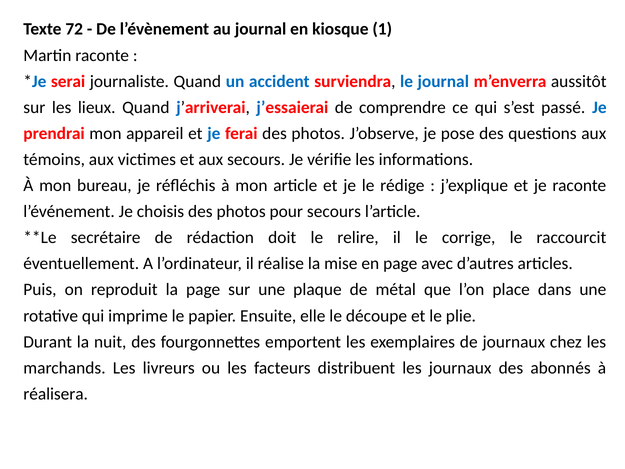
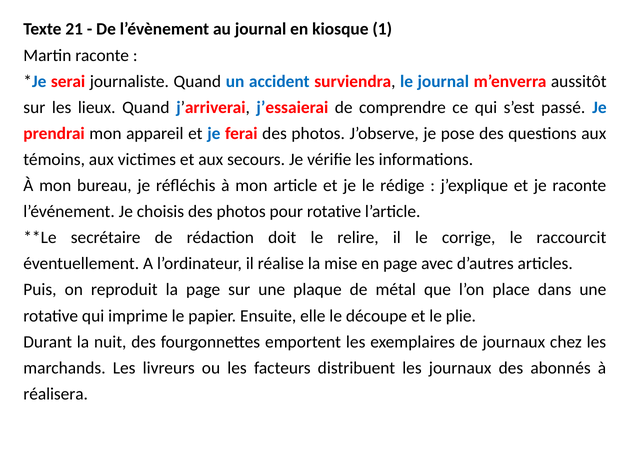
72: 72 -> 21 (74, 29)
pour secours: secours -> rotative (334, 211)
